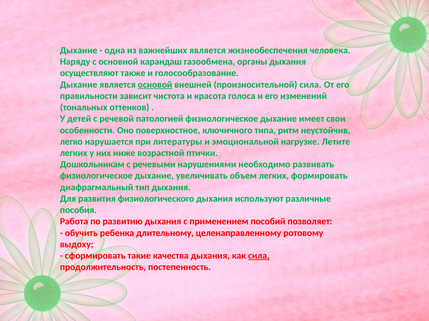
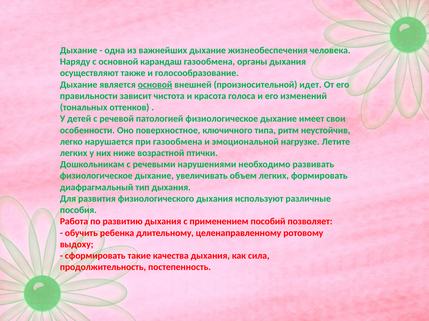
важнейших является: является -> дыхание (208, 50)
произносительной сила: сила -> идет (311, 85)
при литературы: литературы -> газообмена (178, 142)
сила underline: present -> none (259, 256)
